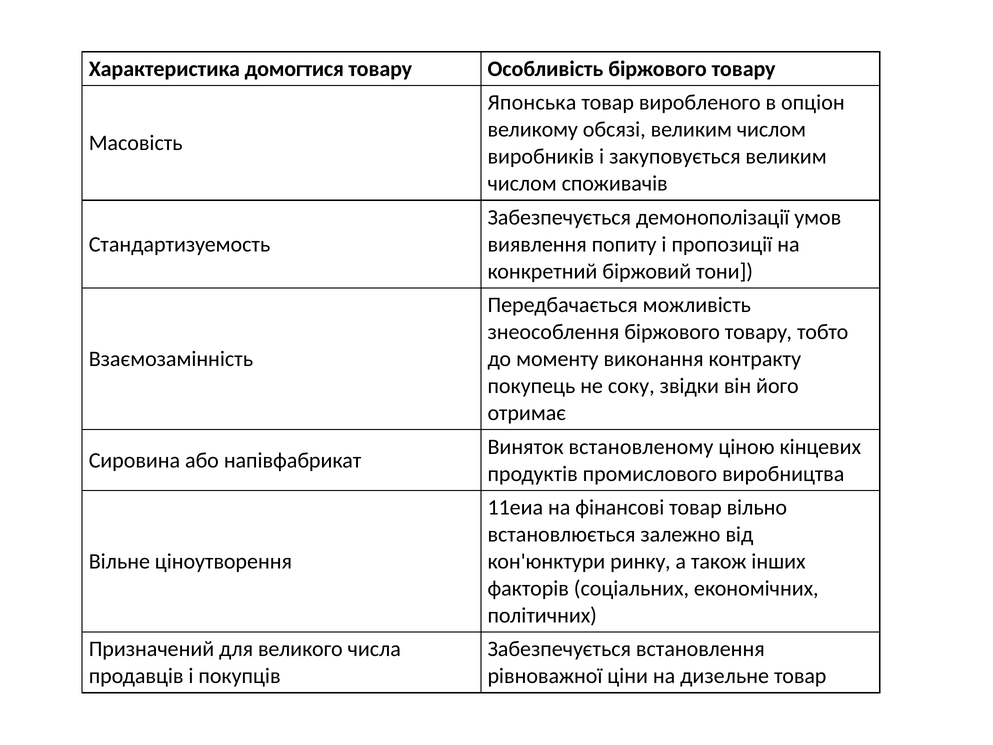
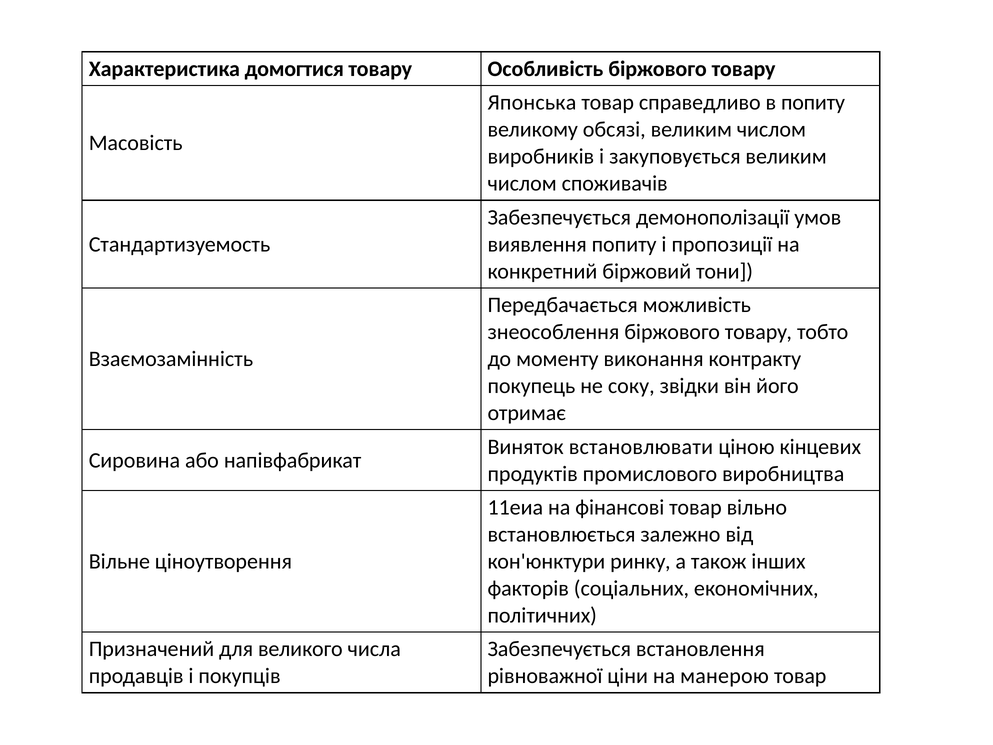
виробленого: виробленого -> справедливо (700, 103)
в опціон: опціон -> попиту (813, 103)
встановленому: встановленому -> встановлювати (641, 447)
дизельне: дизельне -> манерою (725, 676)
